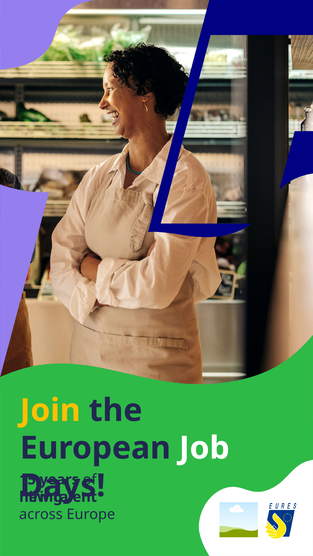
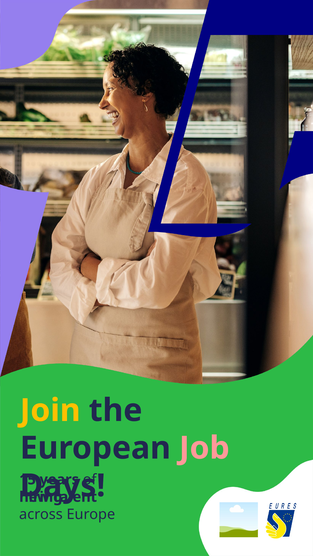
Job colour: white -> pink (204, 448)
